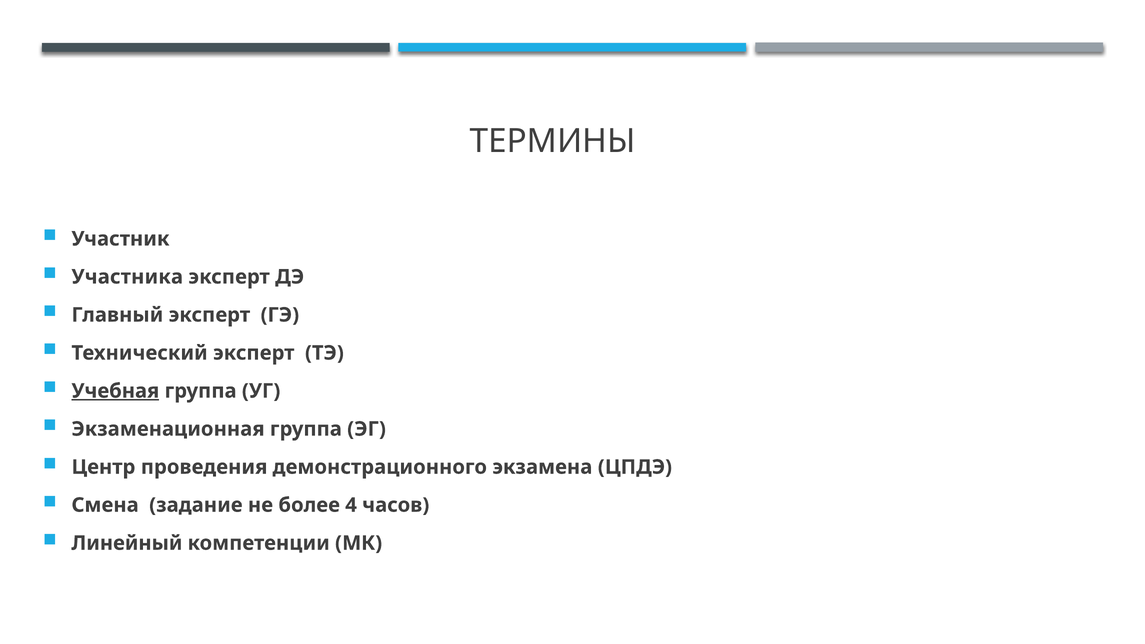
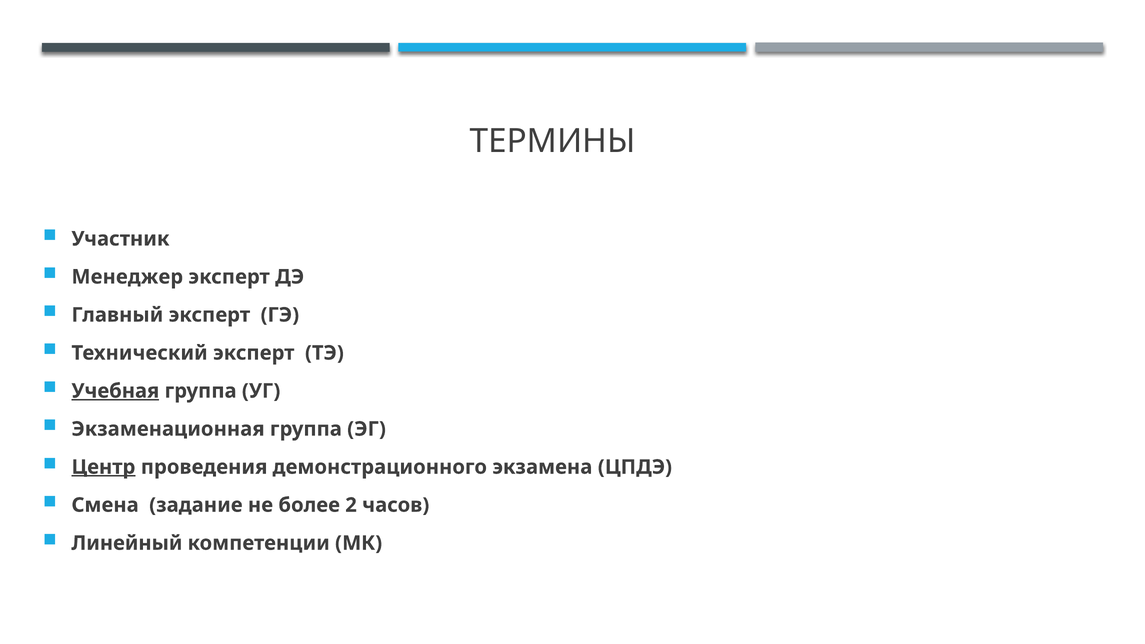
Участника: Участника -> Менеджер (127, 277)
Центр underline: none -> present (103, 467)
4: 4 -> 2 (351, 505)
